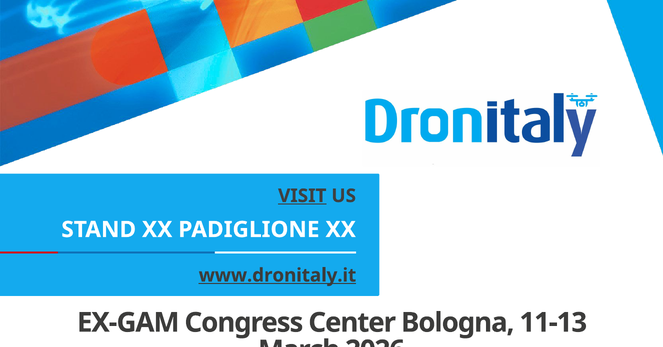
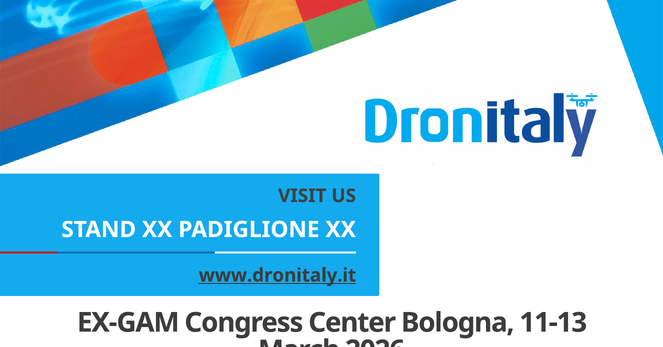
VISIT underline: present -> none (302, 196)
